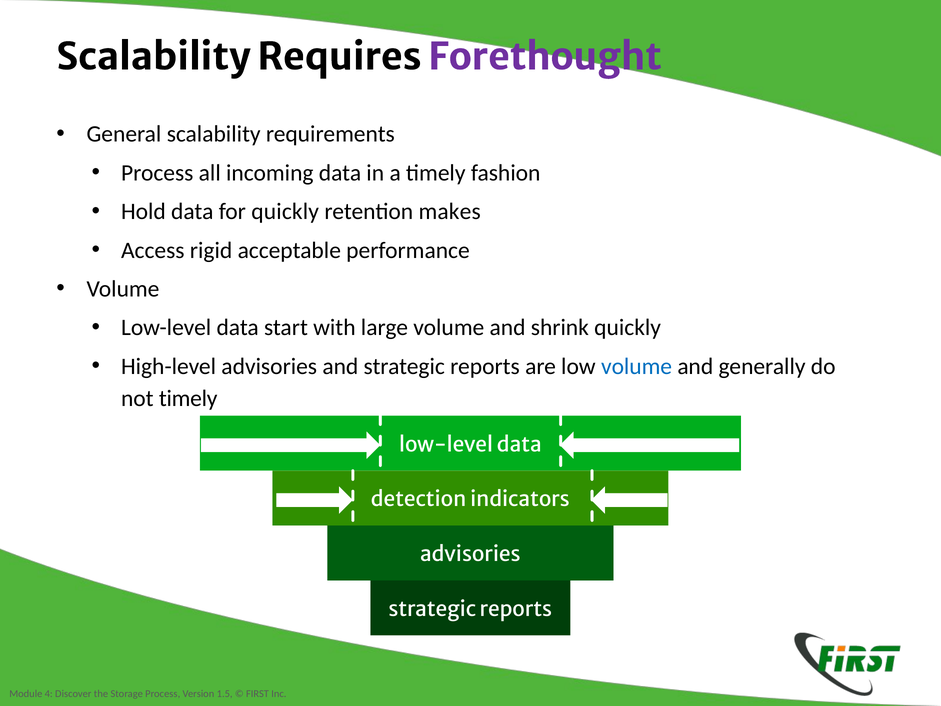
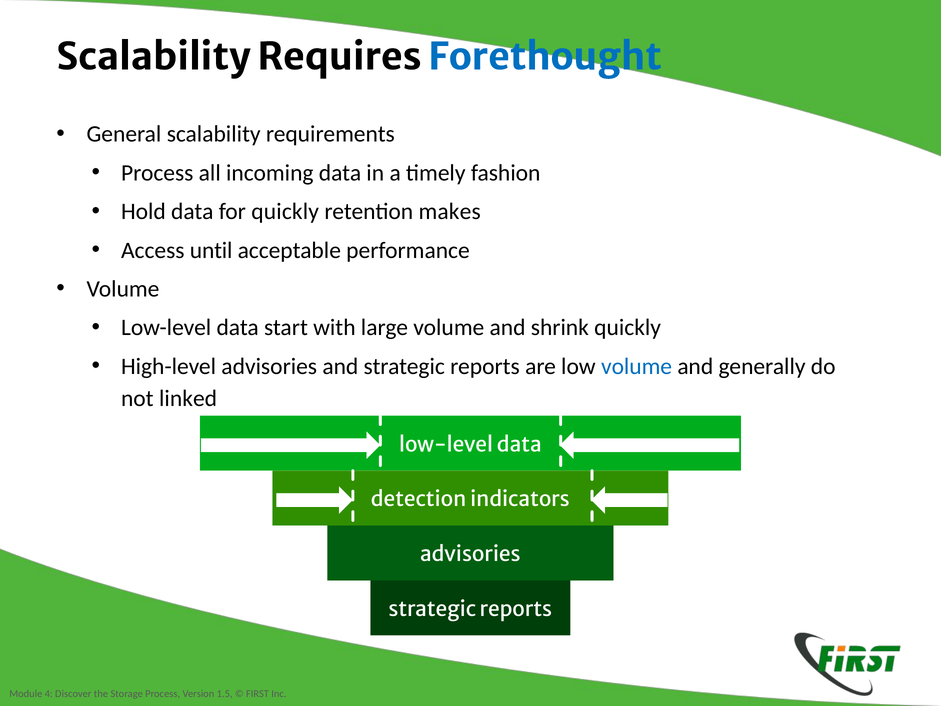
Forethought colour: purple -> blue (545, 57)
rigid: rigid -> until (211, 250)
not timely: timely -> linked (188, 398)
